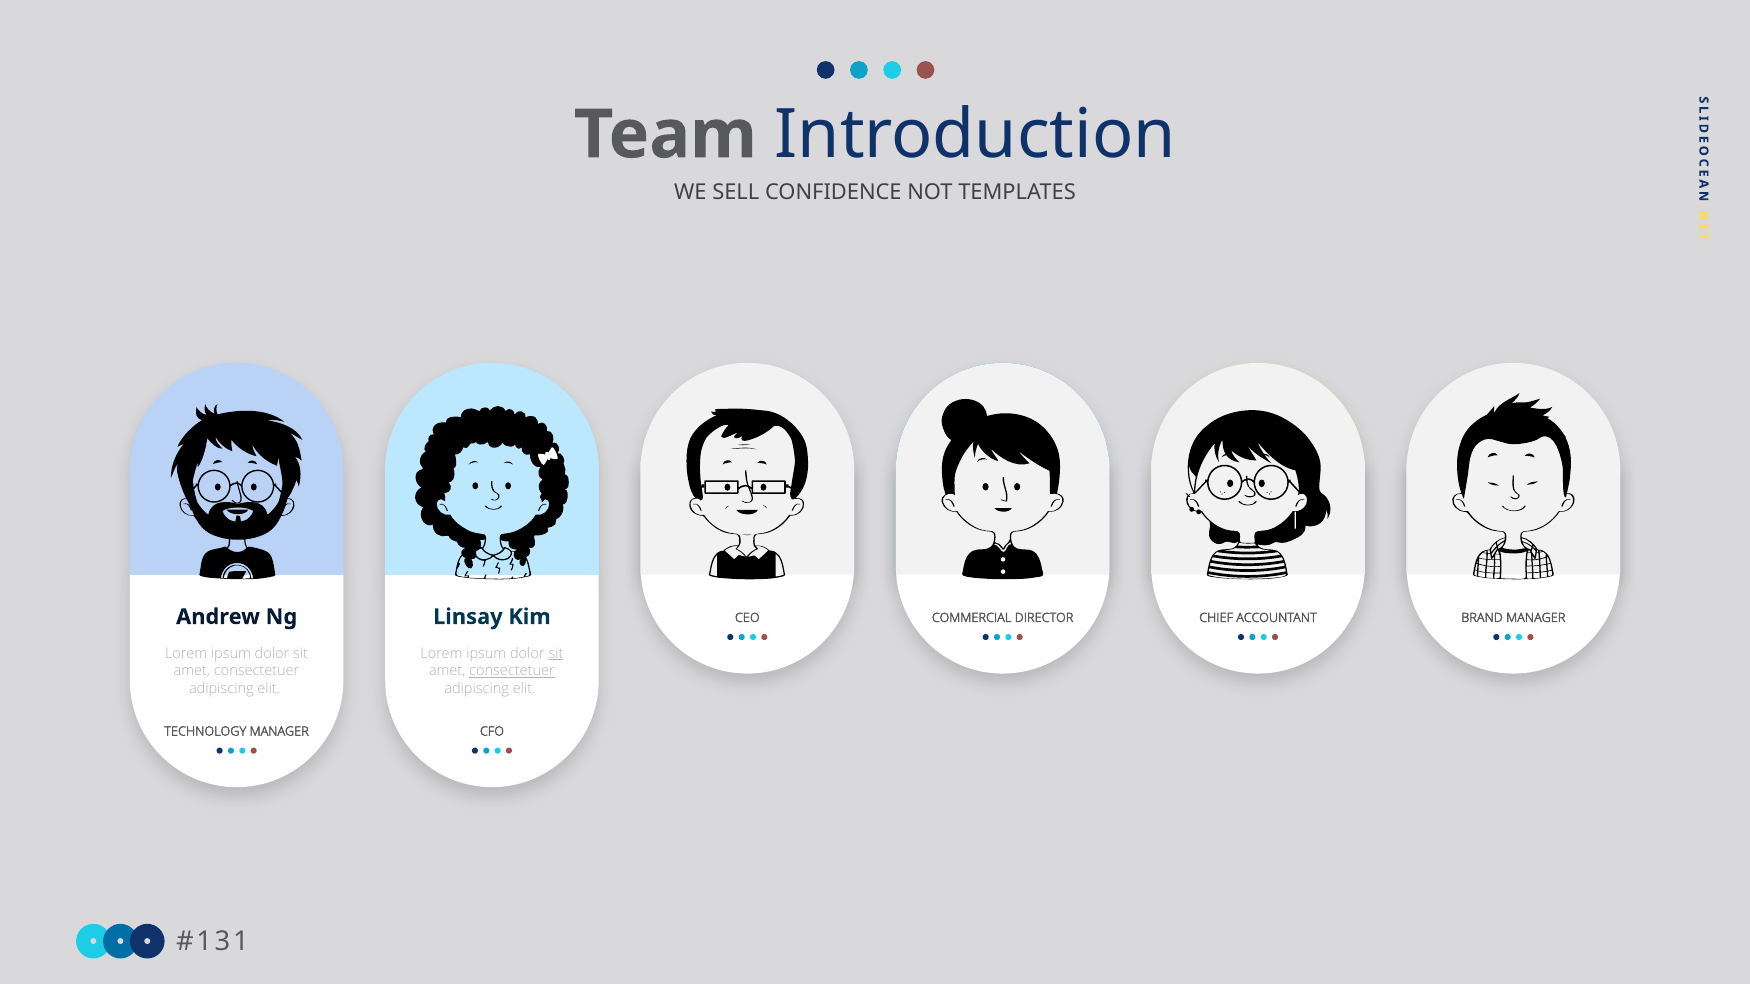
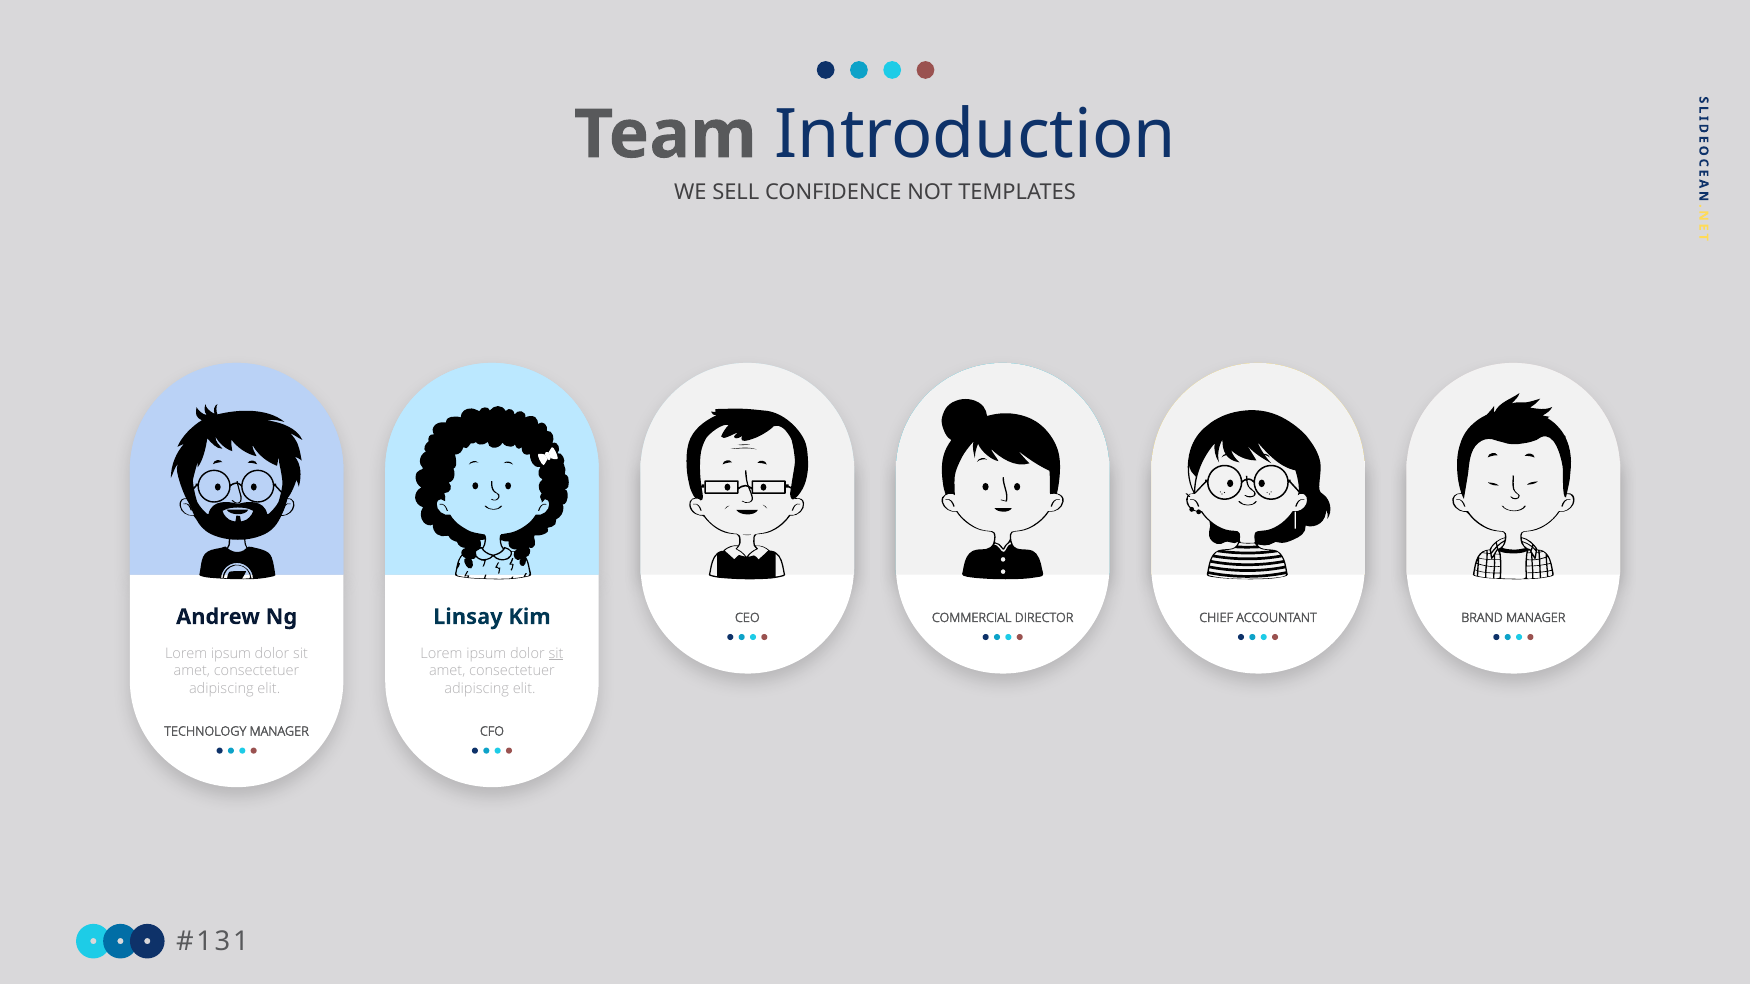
consectetuer underline: present -> none (512, 671)
